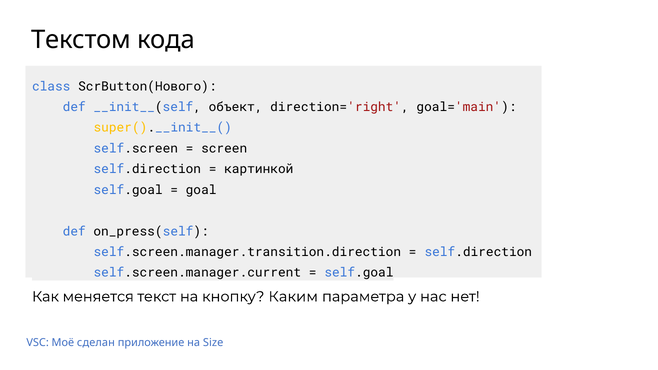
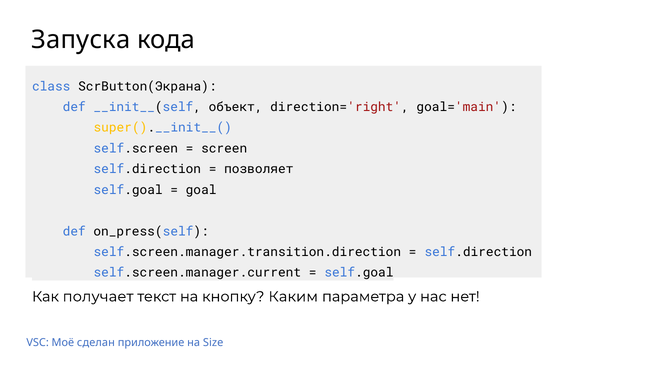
Текстом: Текстом -> Запуска (81, 40)
ScrButton(Нового: ScrButton(Нового -> ScrButton(Экрана (147, 86)
картинкой: картинкой -> позволяет (259, 169)
меняется: меняется -> получает (98, 297)
